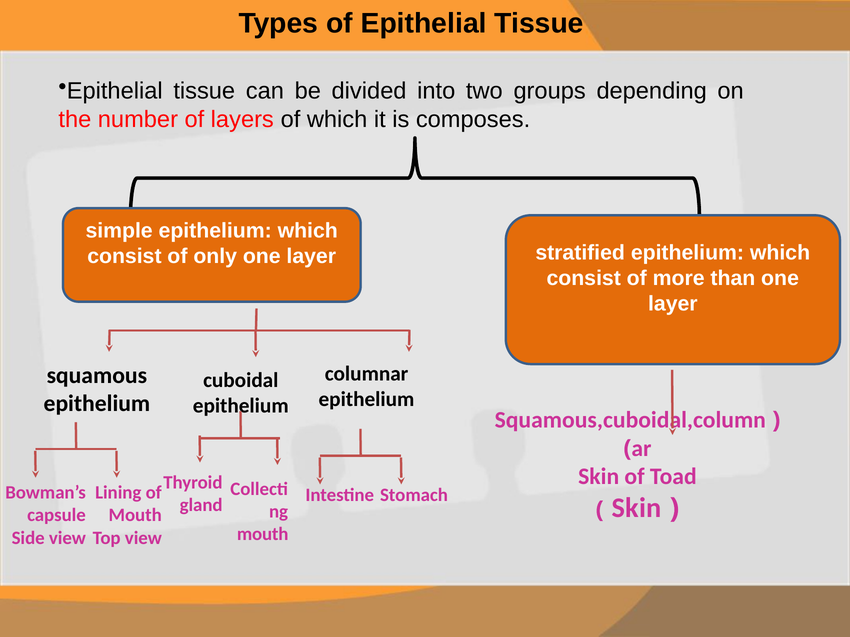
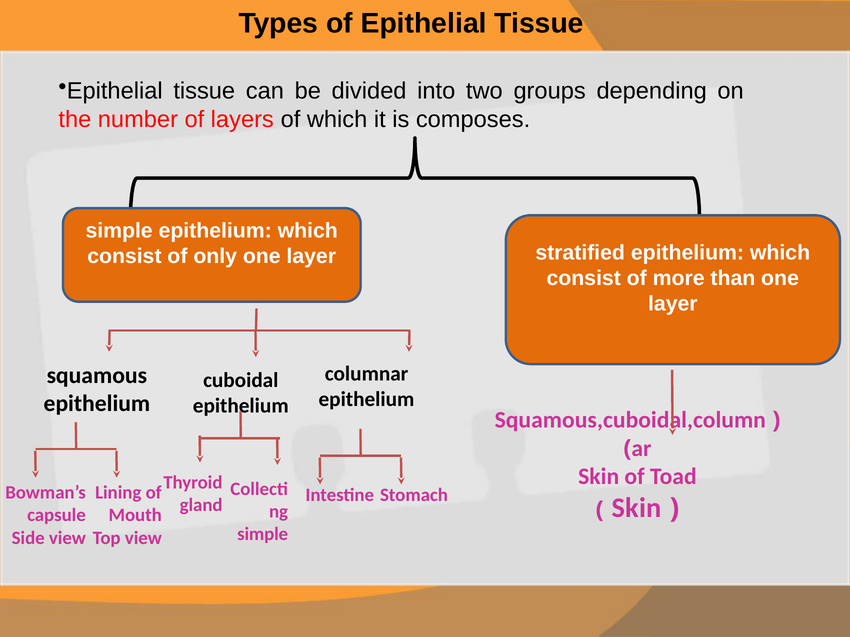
mouth: mouth -> simple (263, 535)
